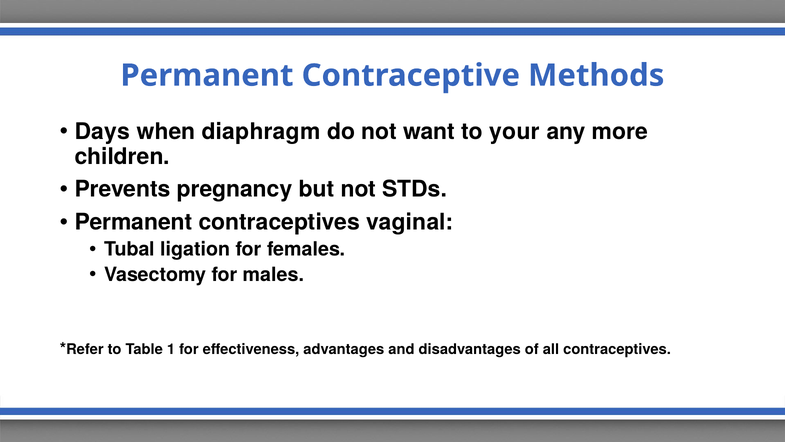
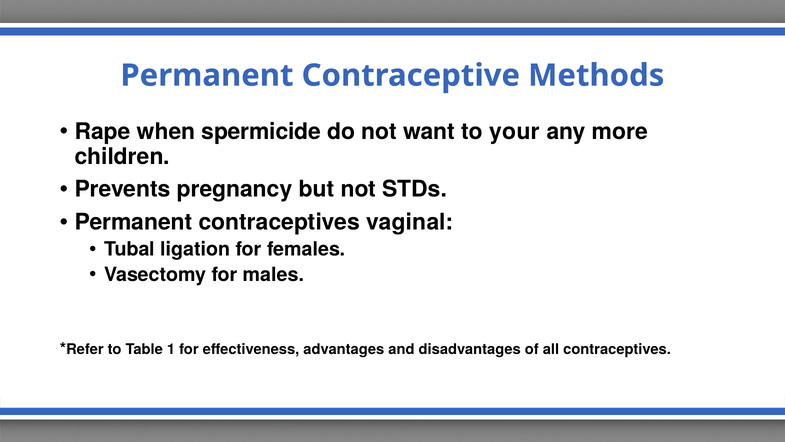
Days: Days -> Rape (103, 132)
diaphragm: diaphragm -> spermicide (261, 132)
